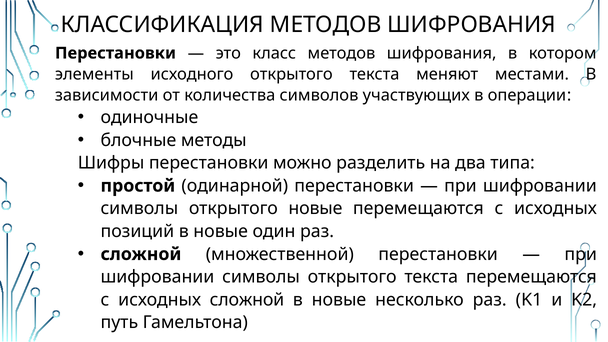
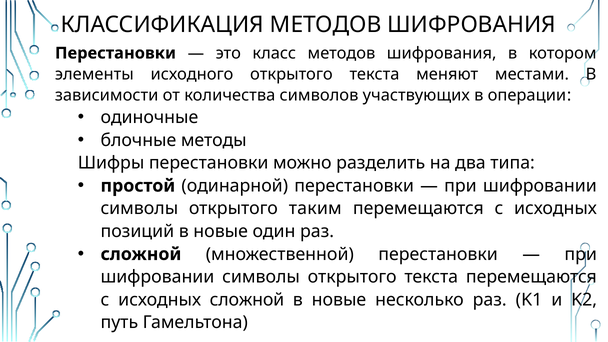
открытого новые: новые -> таким (315, 209)
